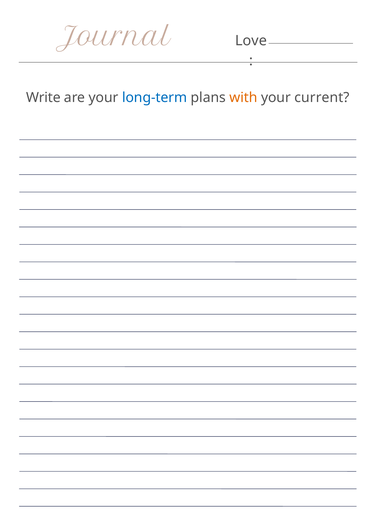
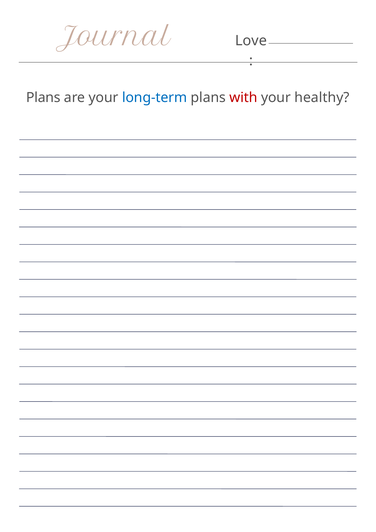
Write: Write -> Plans (43, 98)
with colour: orange -> red (243, 98)
current: current -> healthy (322, 98)
